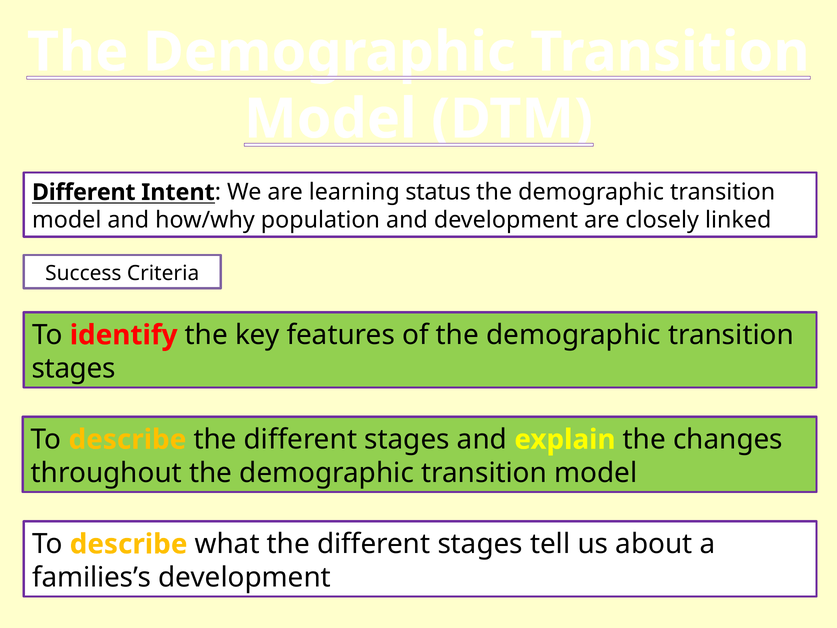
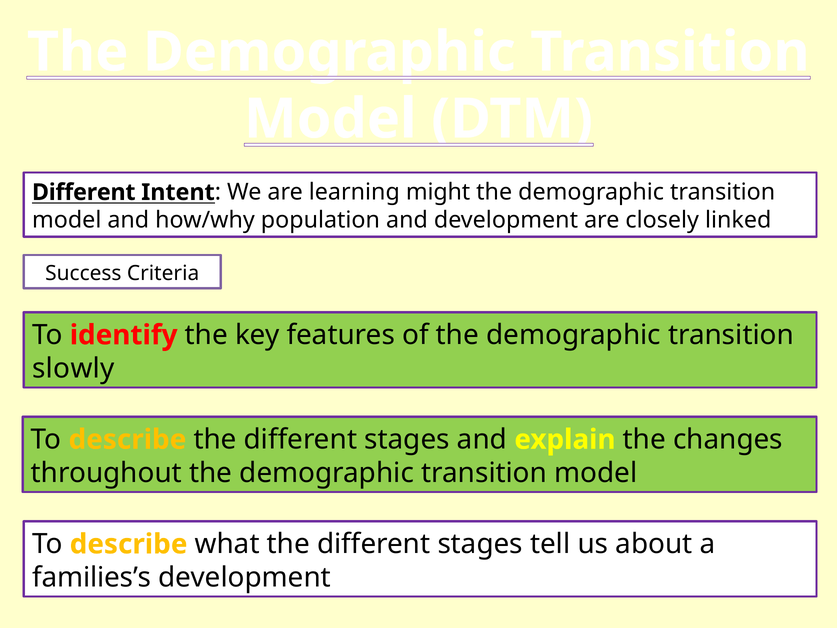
status: status -> might (438, 192)
stages: stages -> slowly (73, 368)
